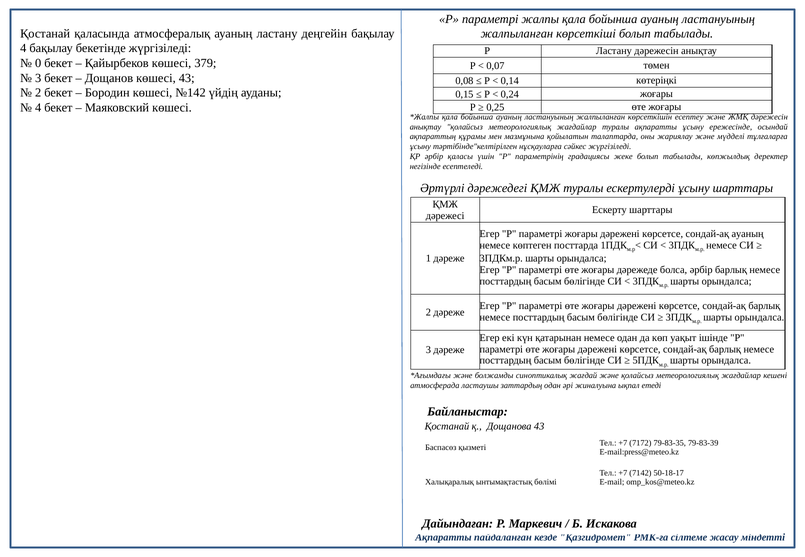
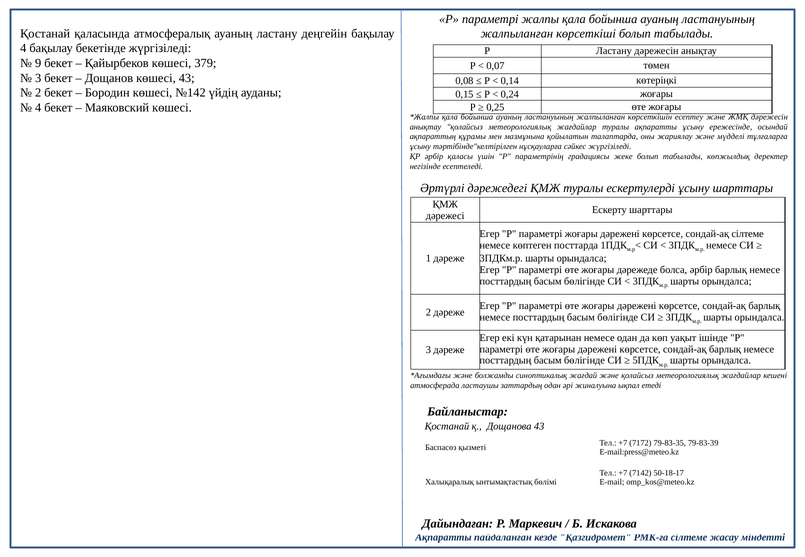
0: 0 -> 9 (38, 63)
сондай-ақ ауаның: ауаның -> сілтеме (748, 234)
